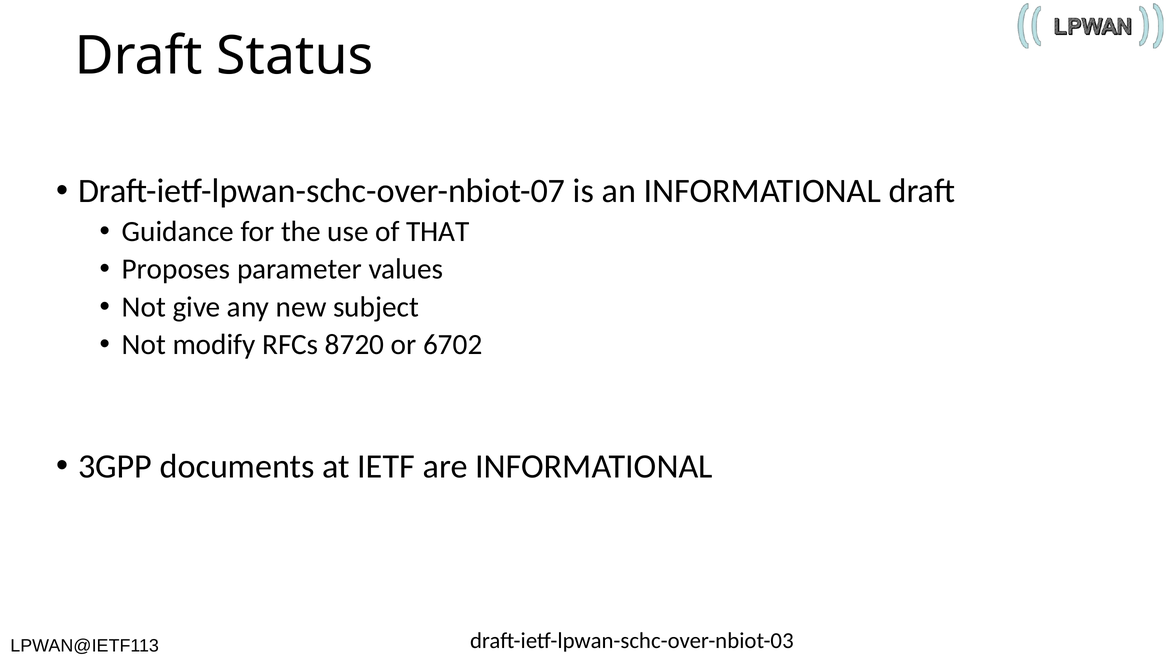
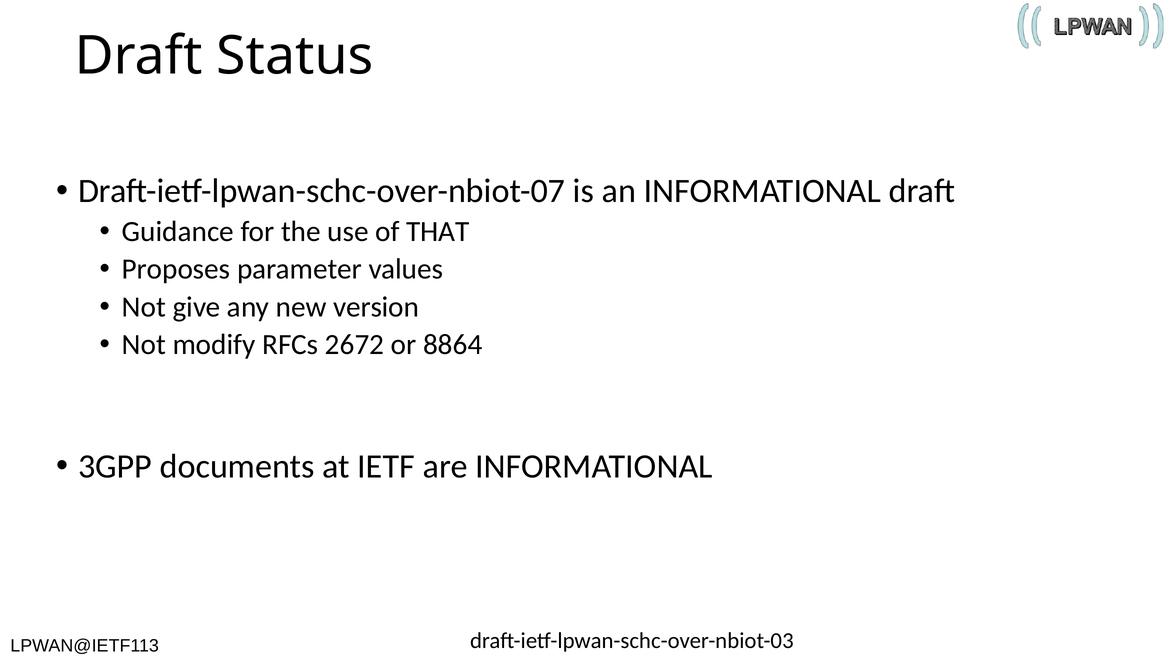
subject: subject -> version (376, 307)
8720: 8720 -> 2672 (355, 345)
6702: 6702 -> 8864 (453, 345)
